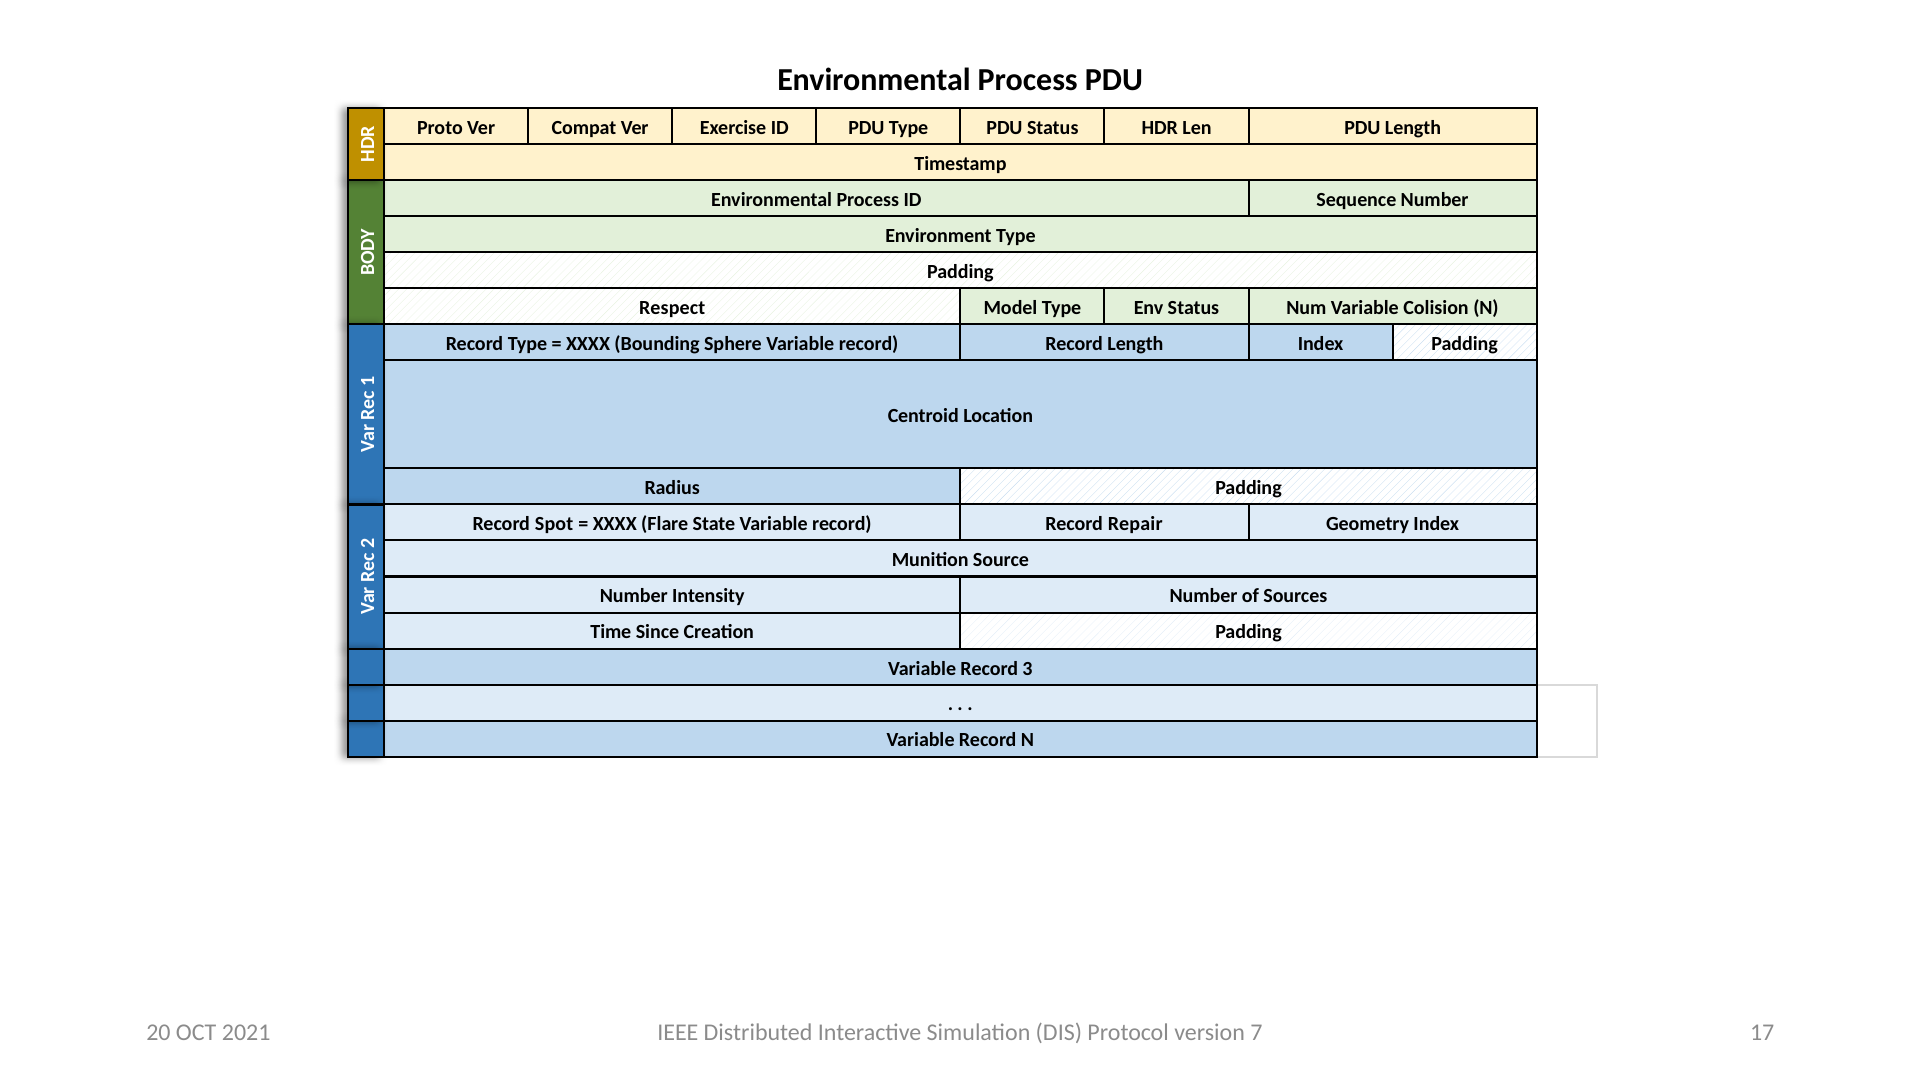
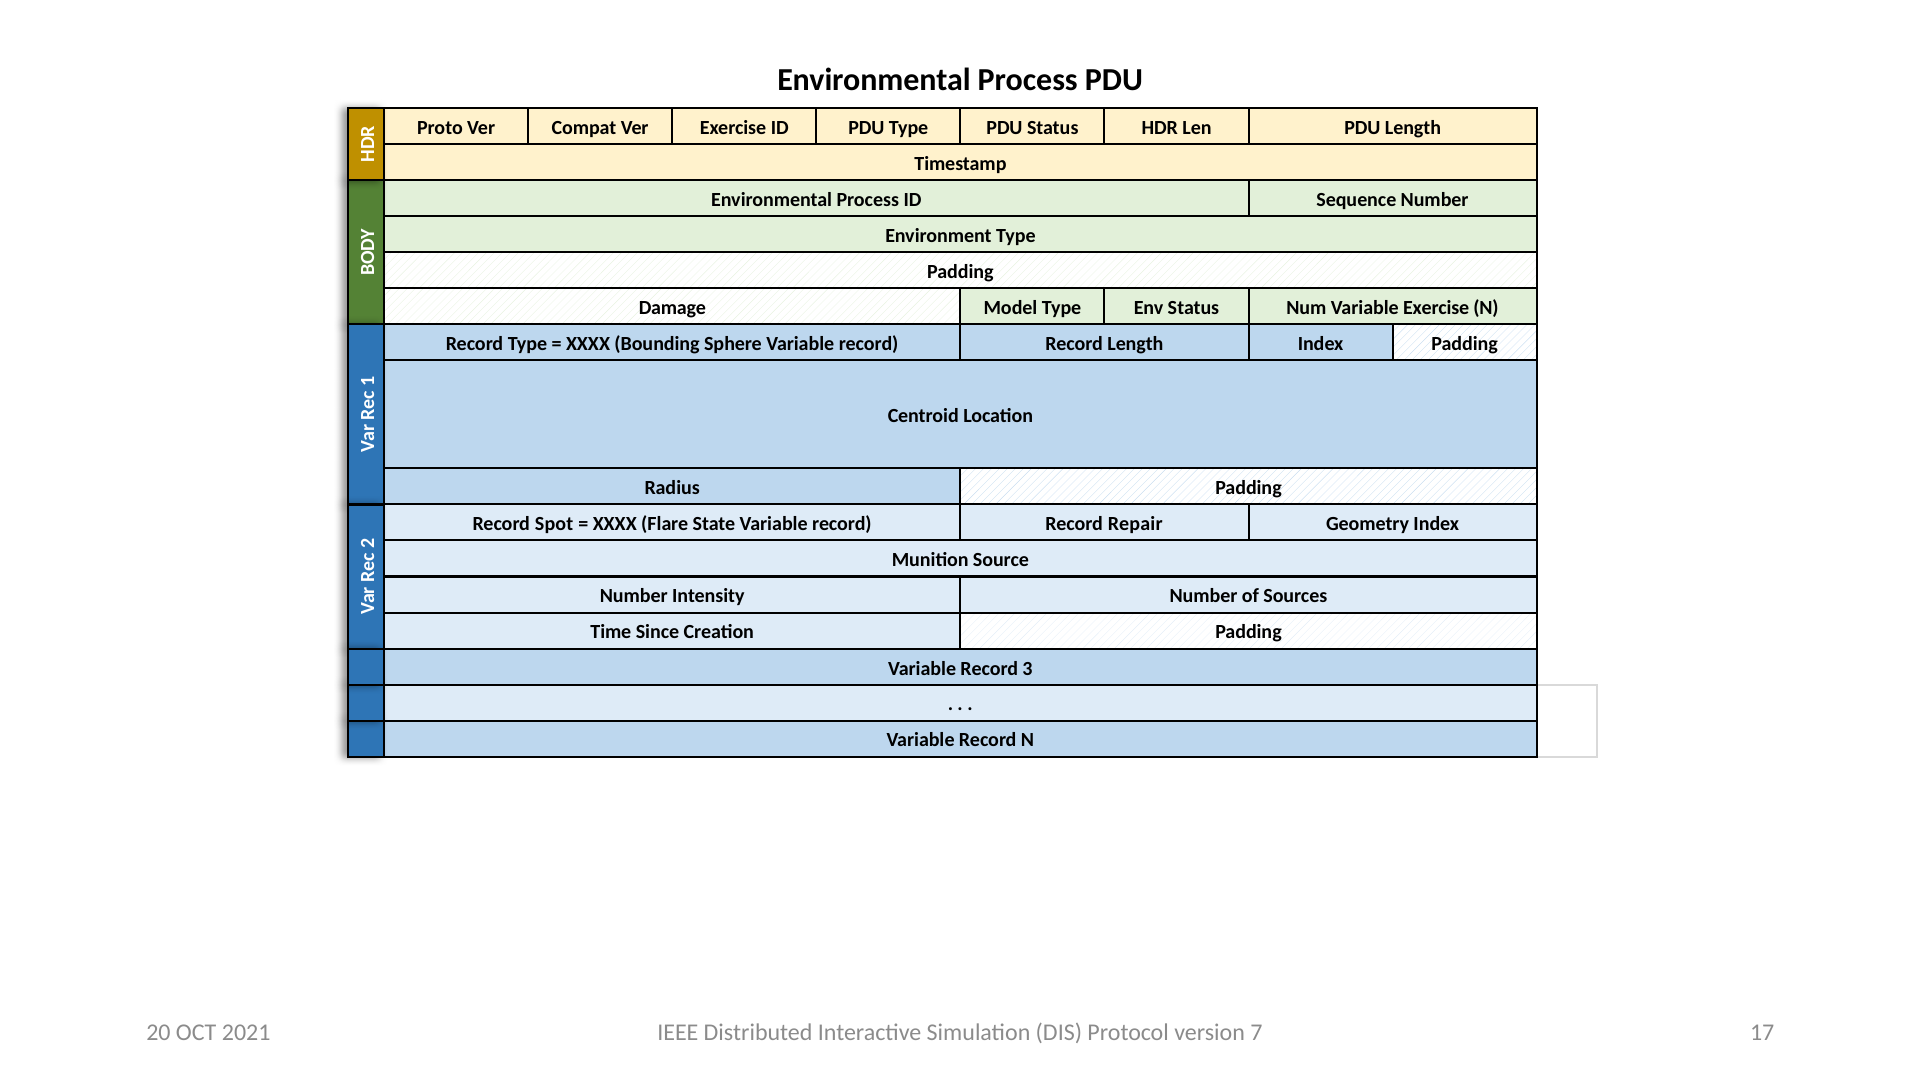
Respect: Respect -> Damage (672, 308)
Variable Colision: Colision -> Exercise (1436, 308)
